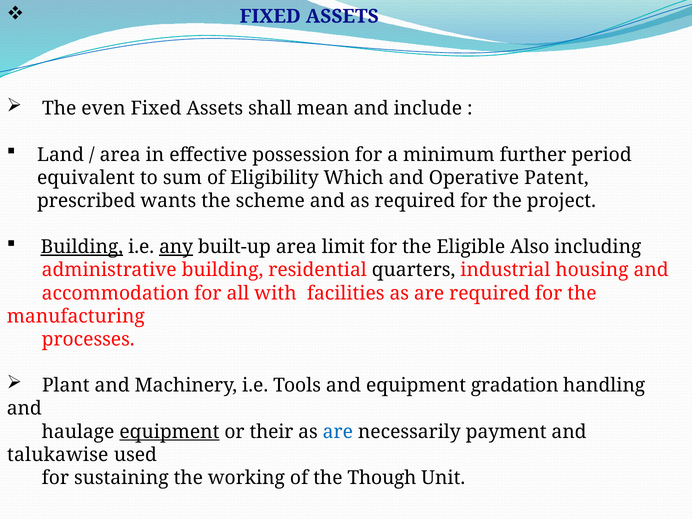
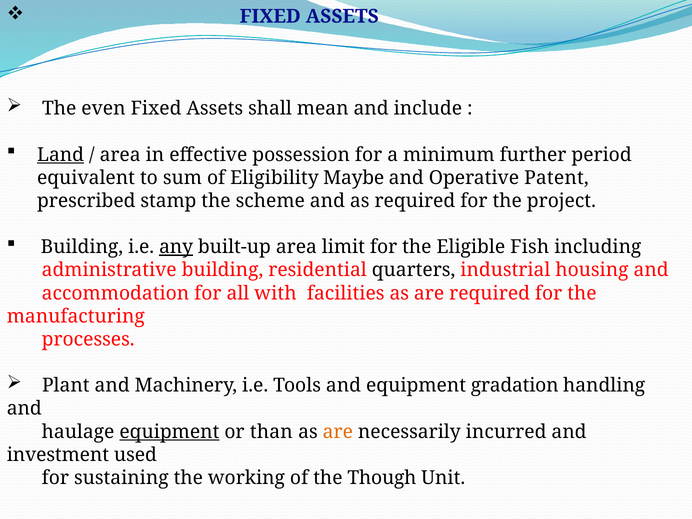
Land underline: none -> present (61, 155)
Which: Which -> Maybe (354, 178)
wants: wants -> stamp (168, 201)
Building underline: present -> none (82, 247)
Also: Also -> Fish (530, 247)
their: their -> than (271, 432)
are colour: blue -> orange (338, 432)
payment: payment -> incurred (506, 432)
talukawise: talukawise -> investment (58, 455)
